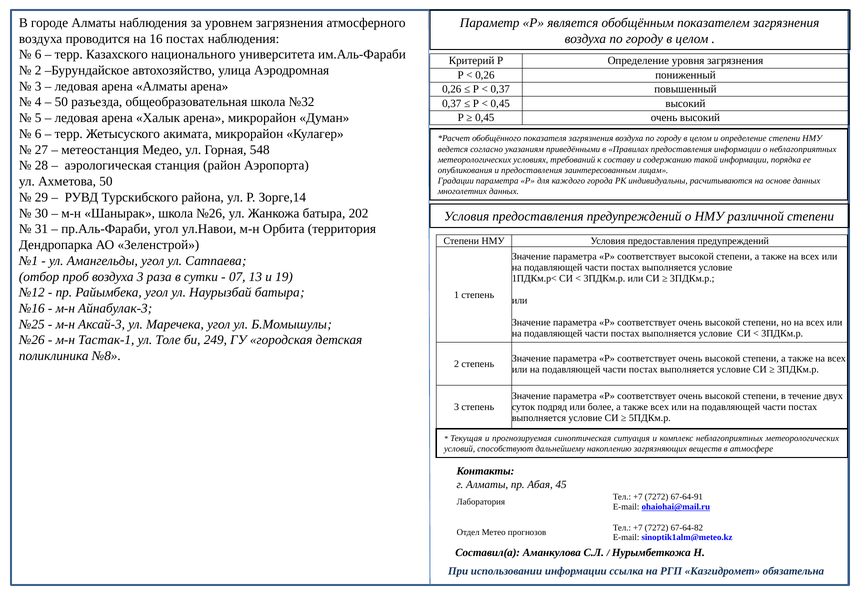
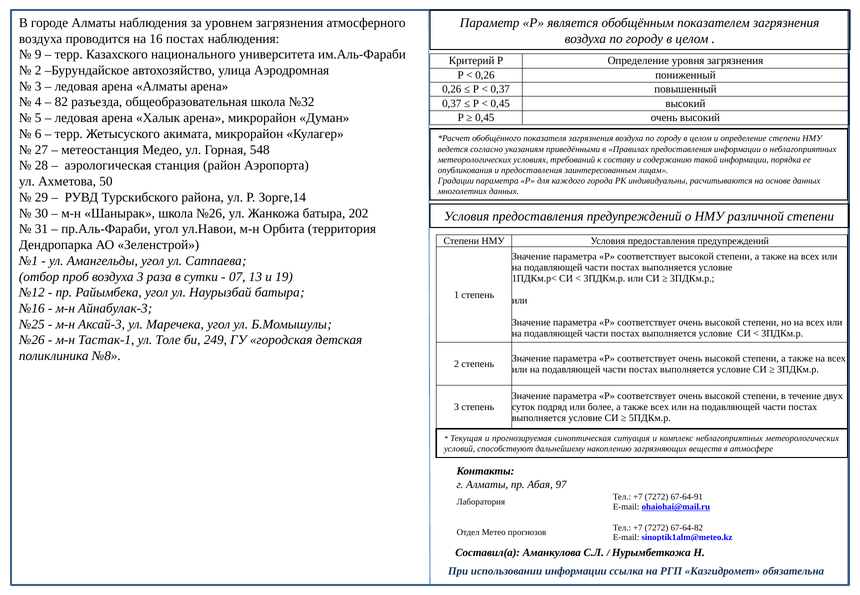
6: 6 -> 9 (38, 55)
50: 50 -> 82 (61, 102)
45: 45 -> 97 (561, 485)
